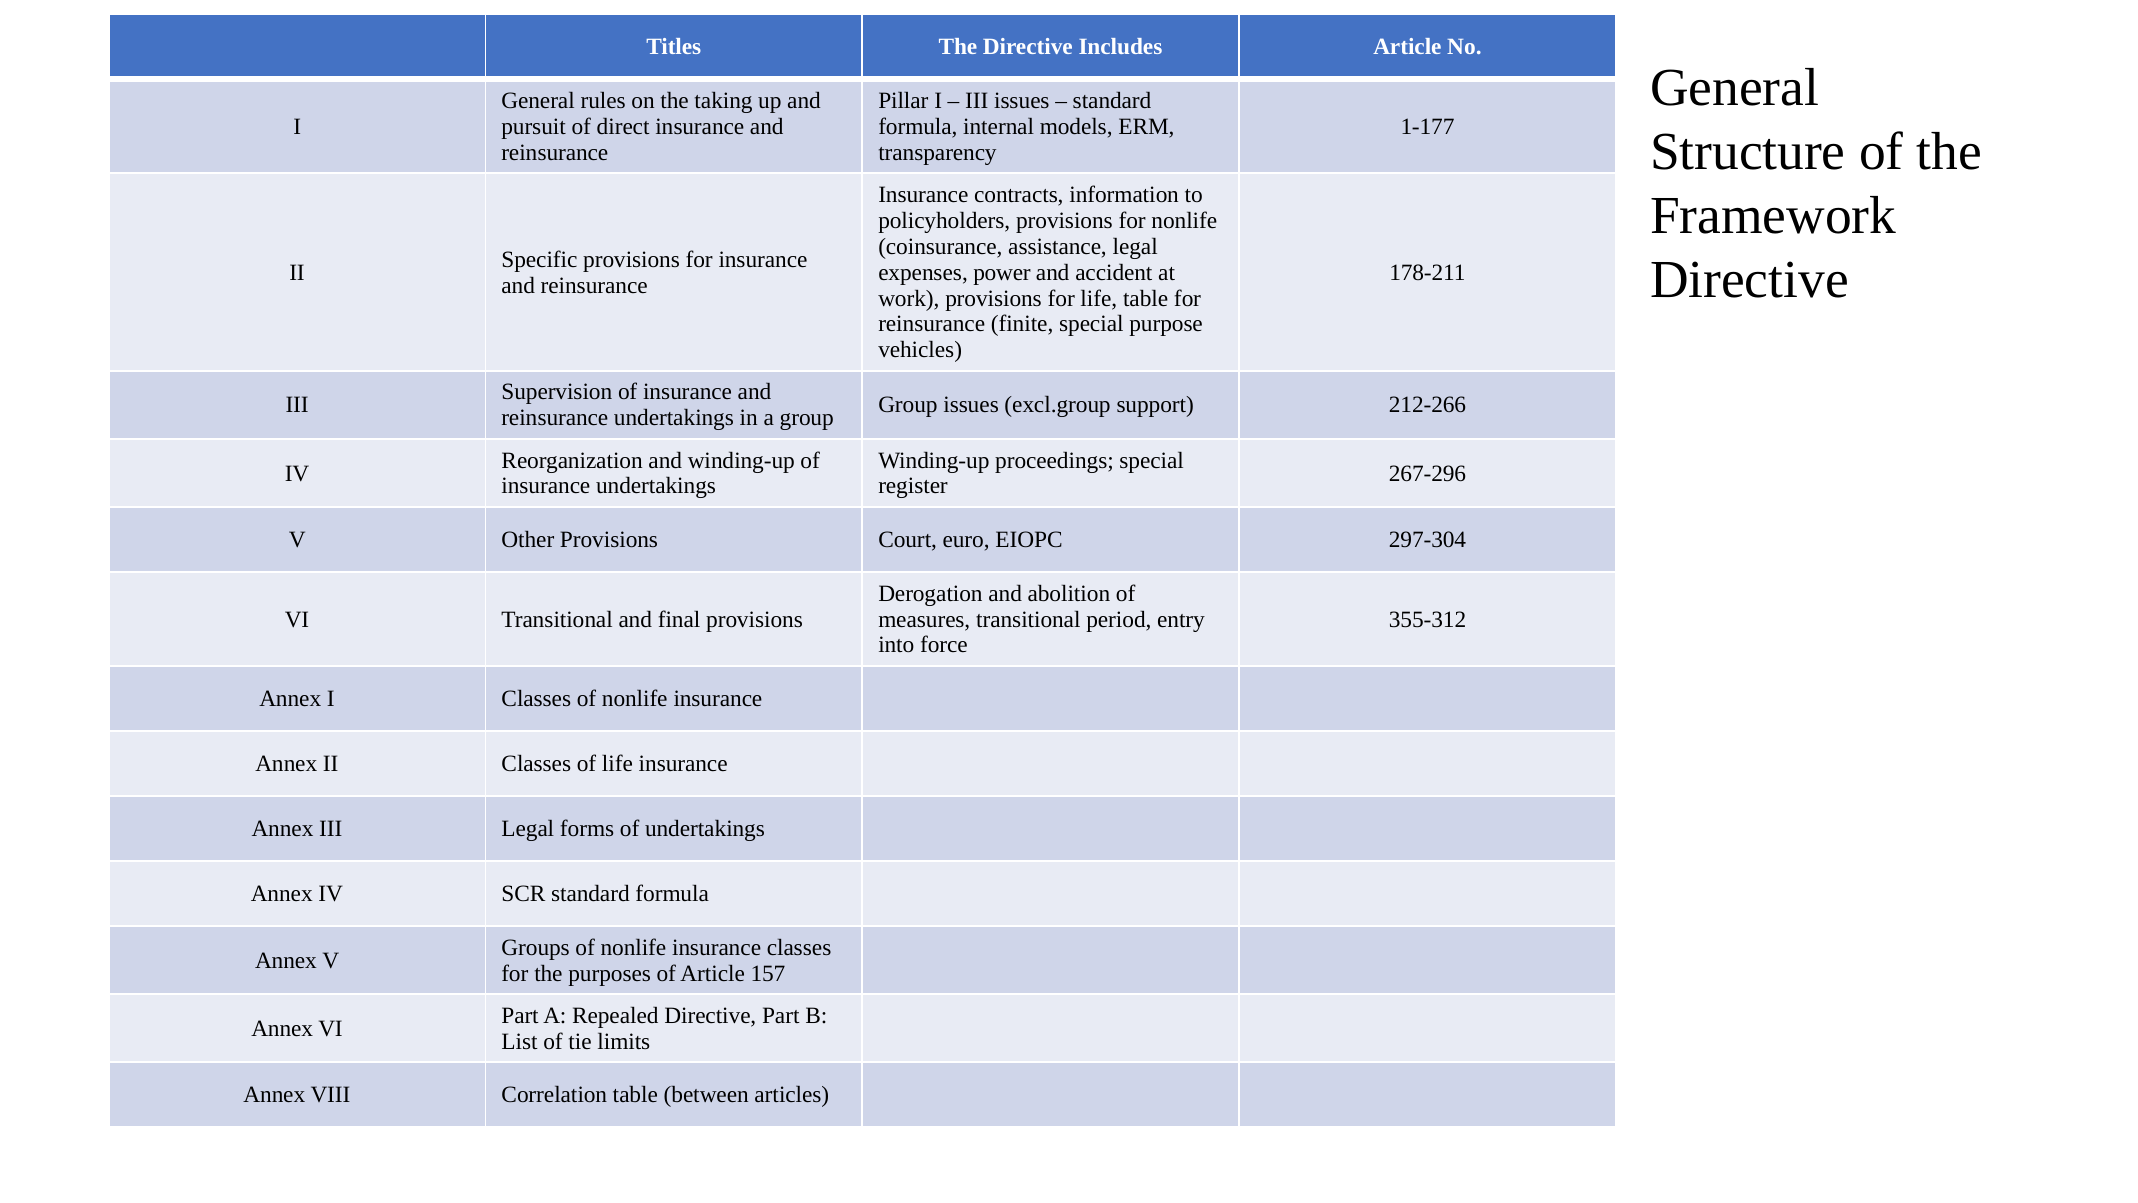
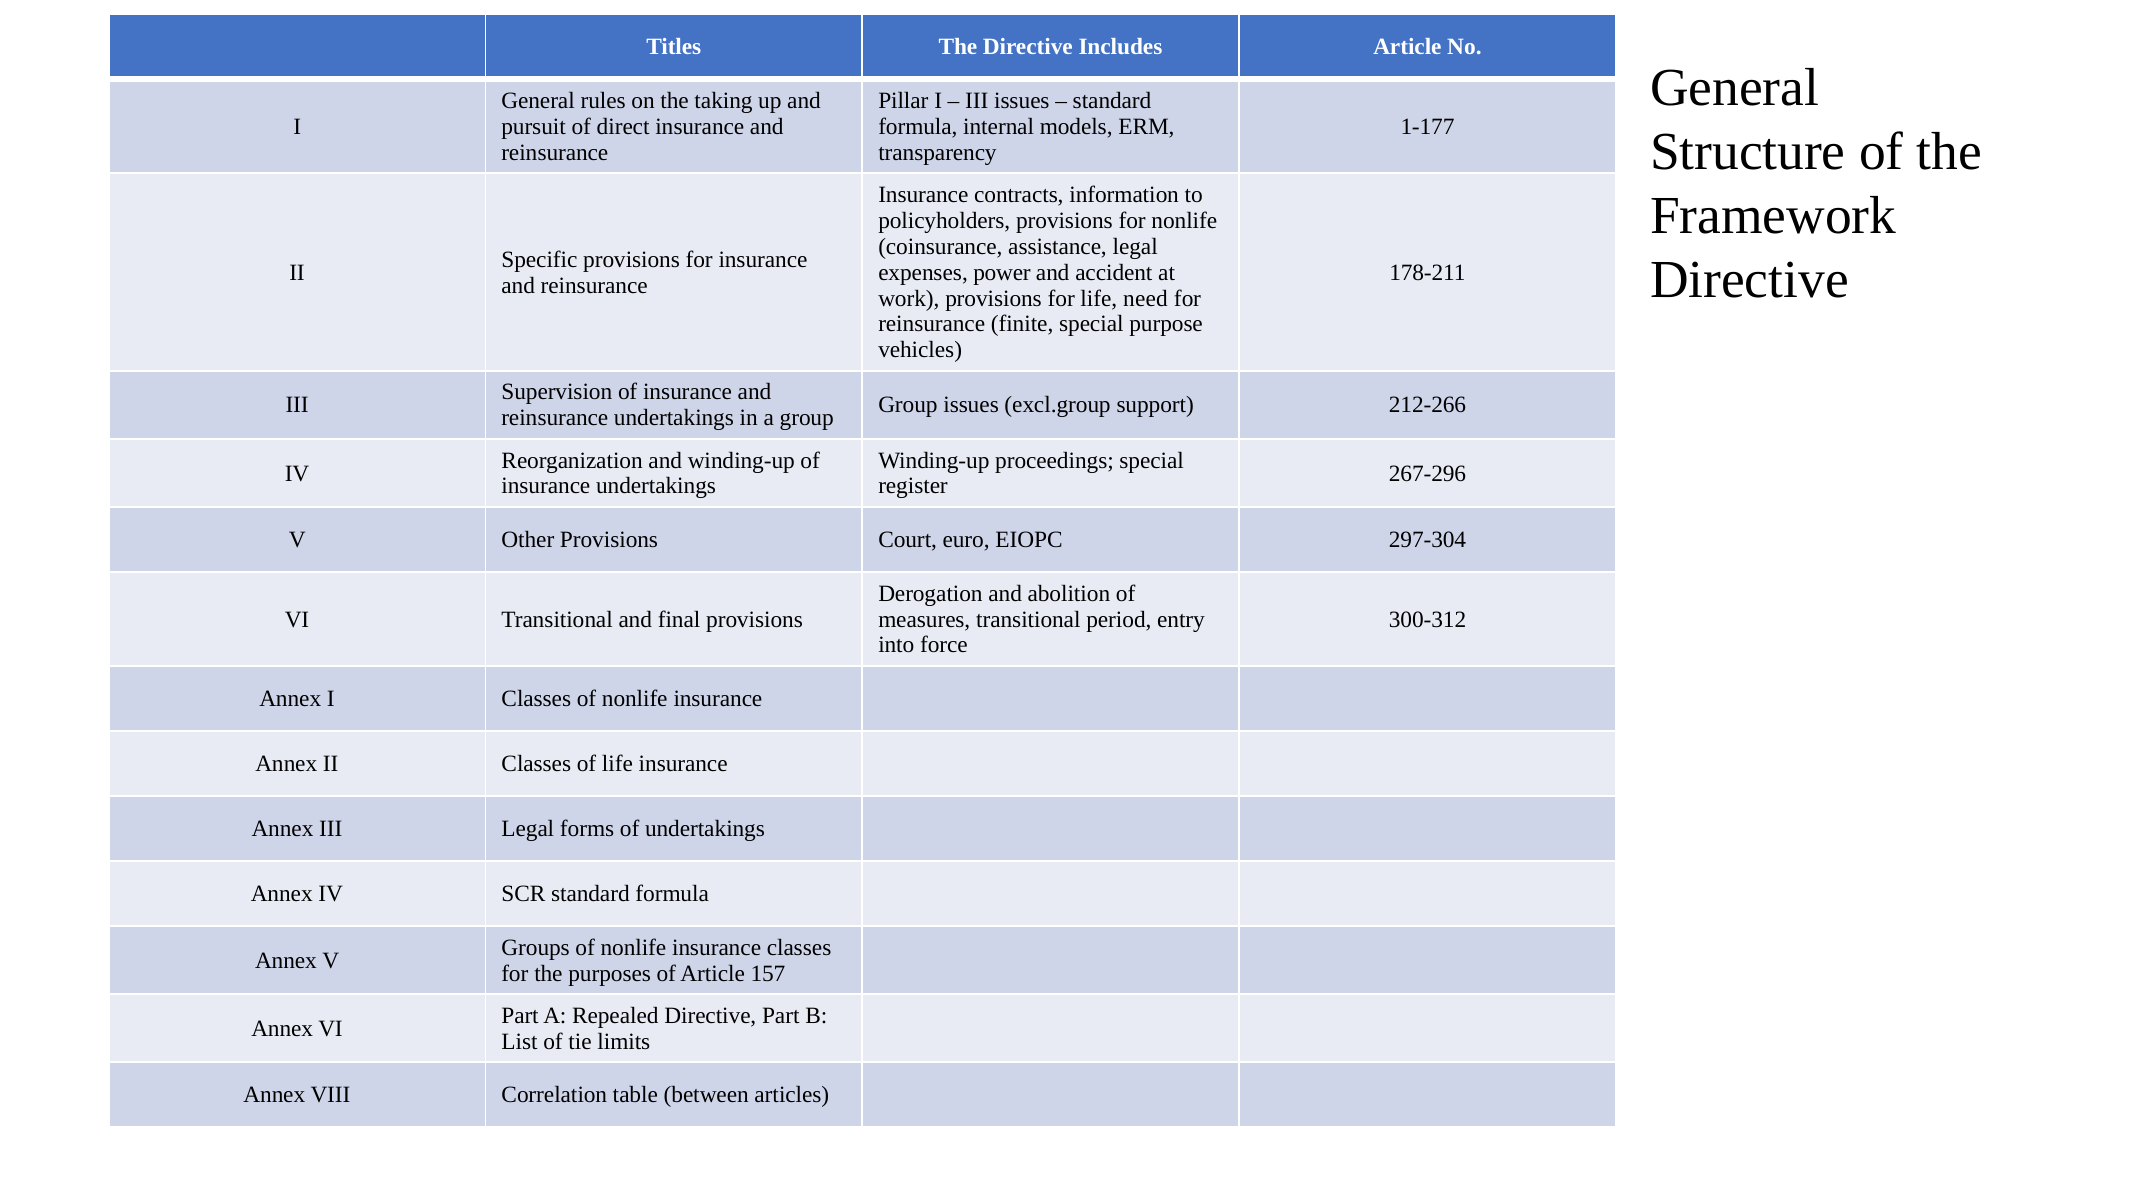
life table: table -> need (1145, 298)
355-312: 355-312 -> 300-312 (1428, 619)
